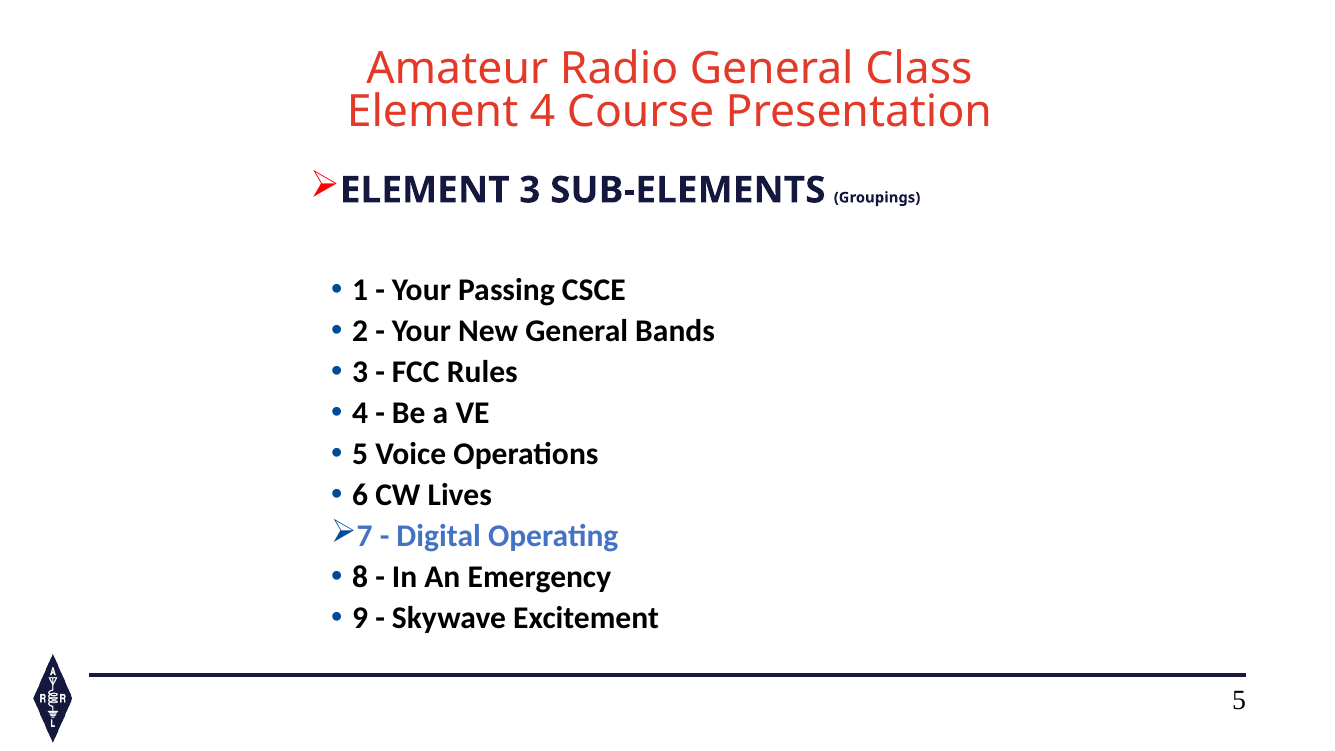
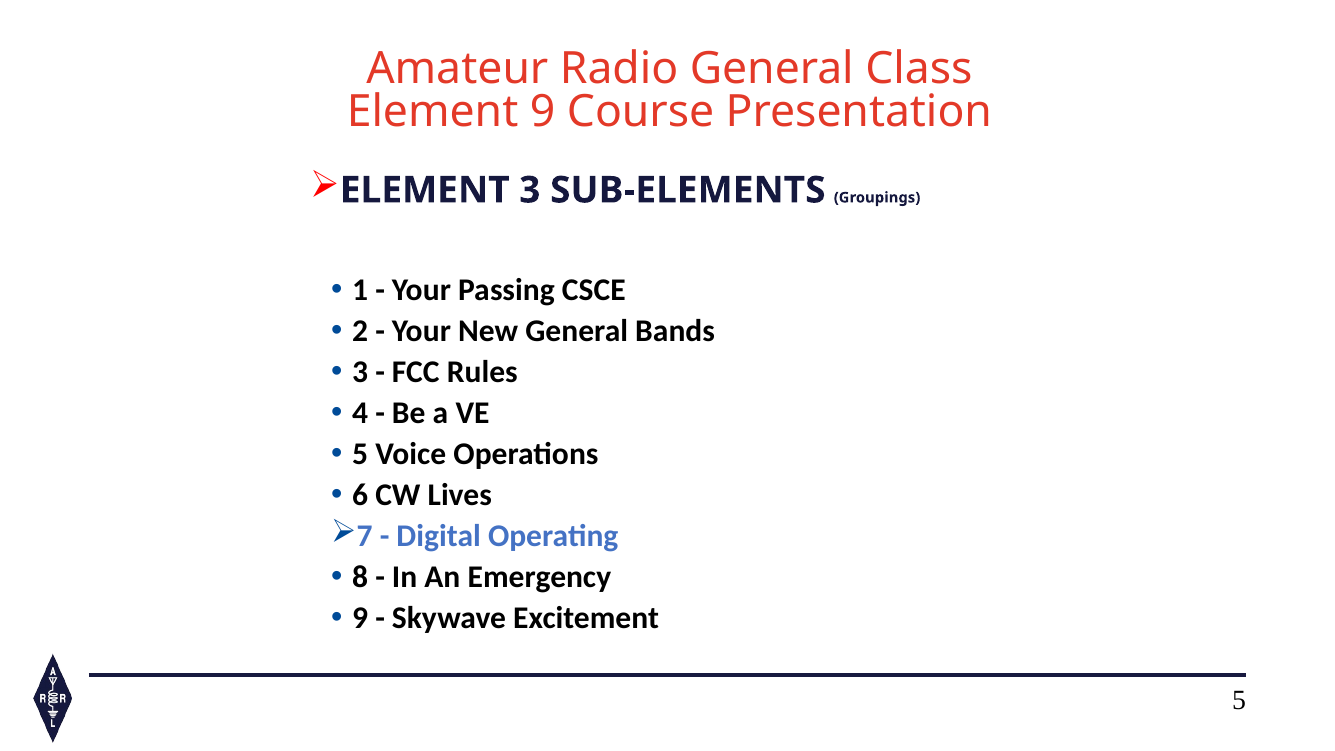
Element 4: 4 -> 9 (543, 112)
